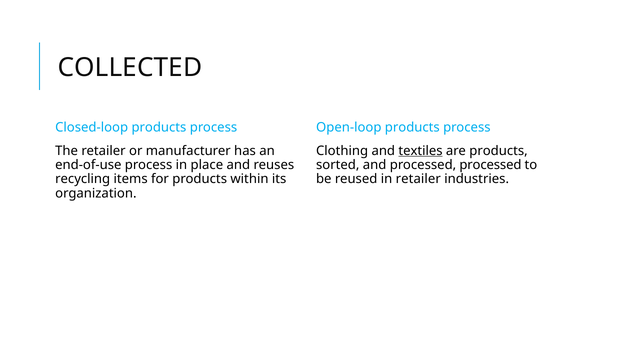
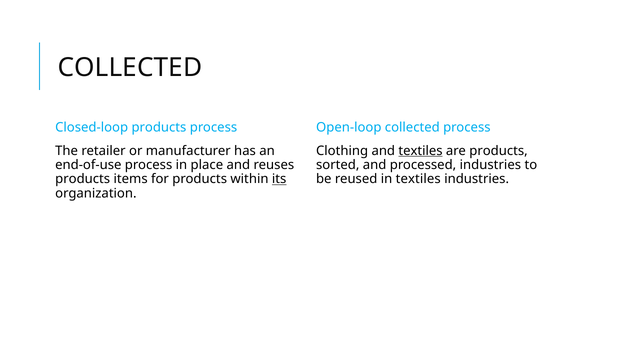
Open-loop products: products -> collected (412, 127)
processed processed: processed -> industries (490, 165)
recycling: recycling -> products (83, 179)
its underline: none -> present (279, 179)
in retailer: retailer -> textiles (418, 179)
